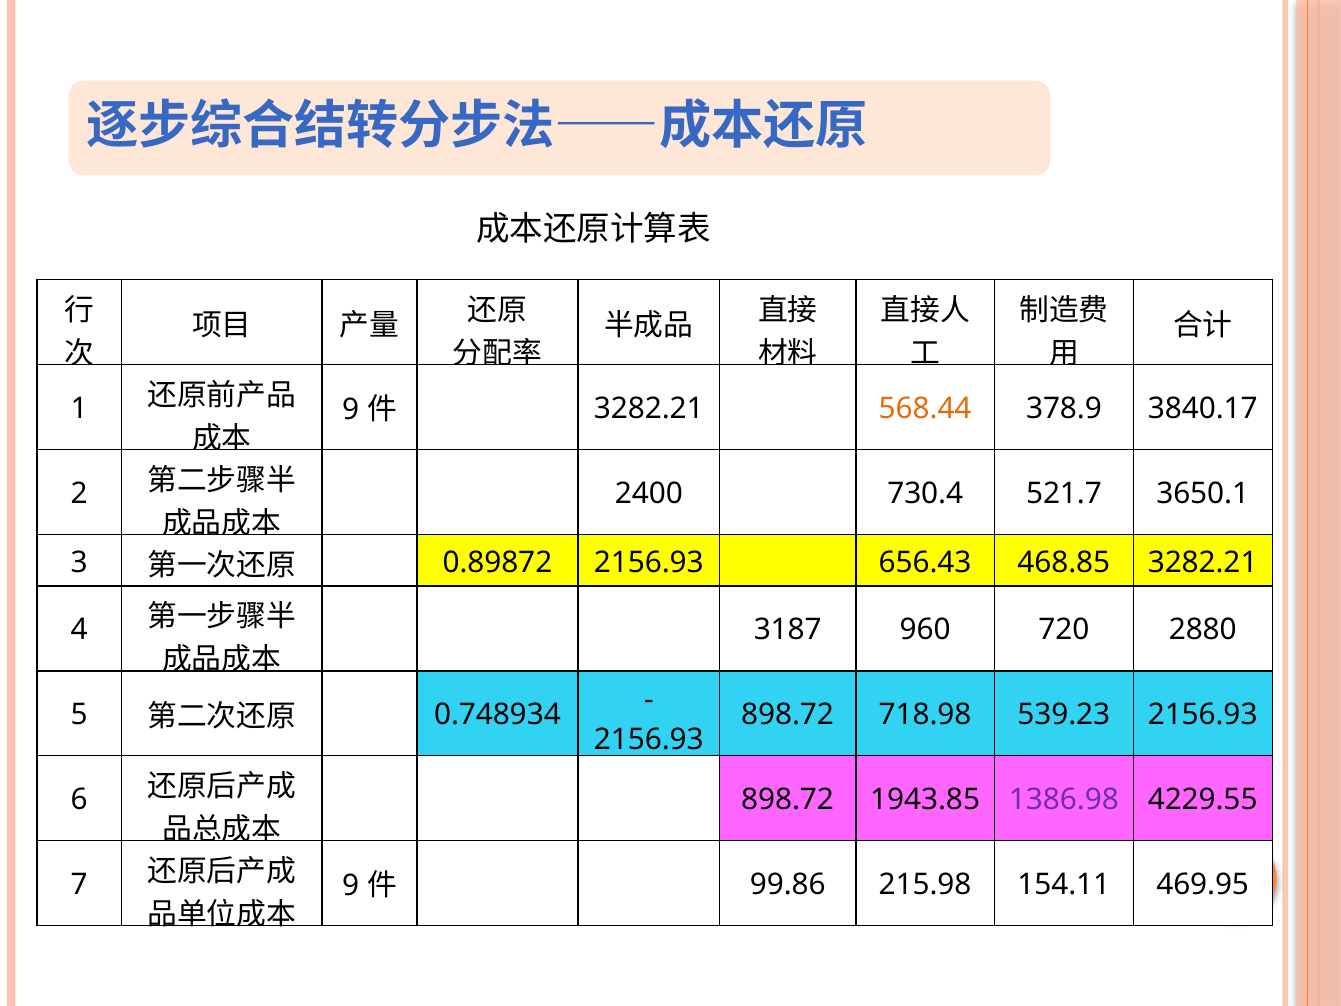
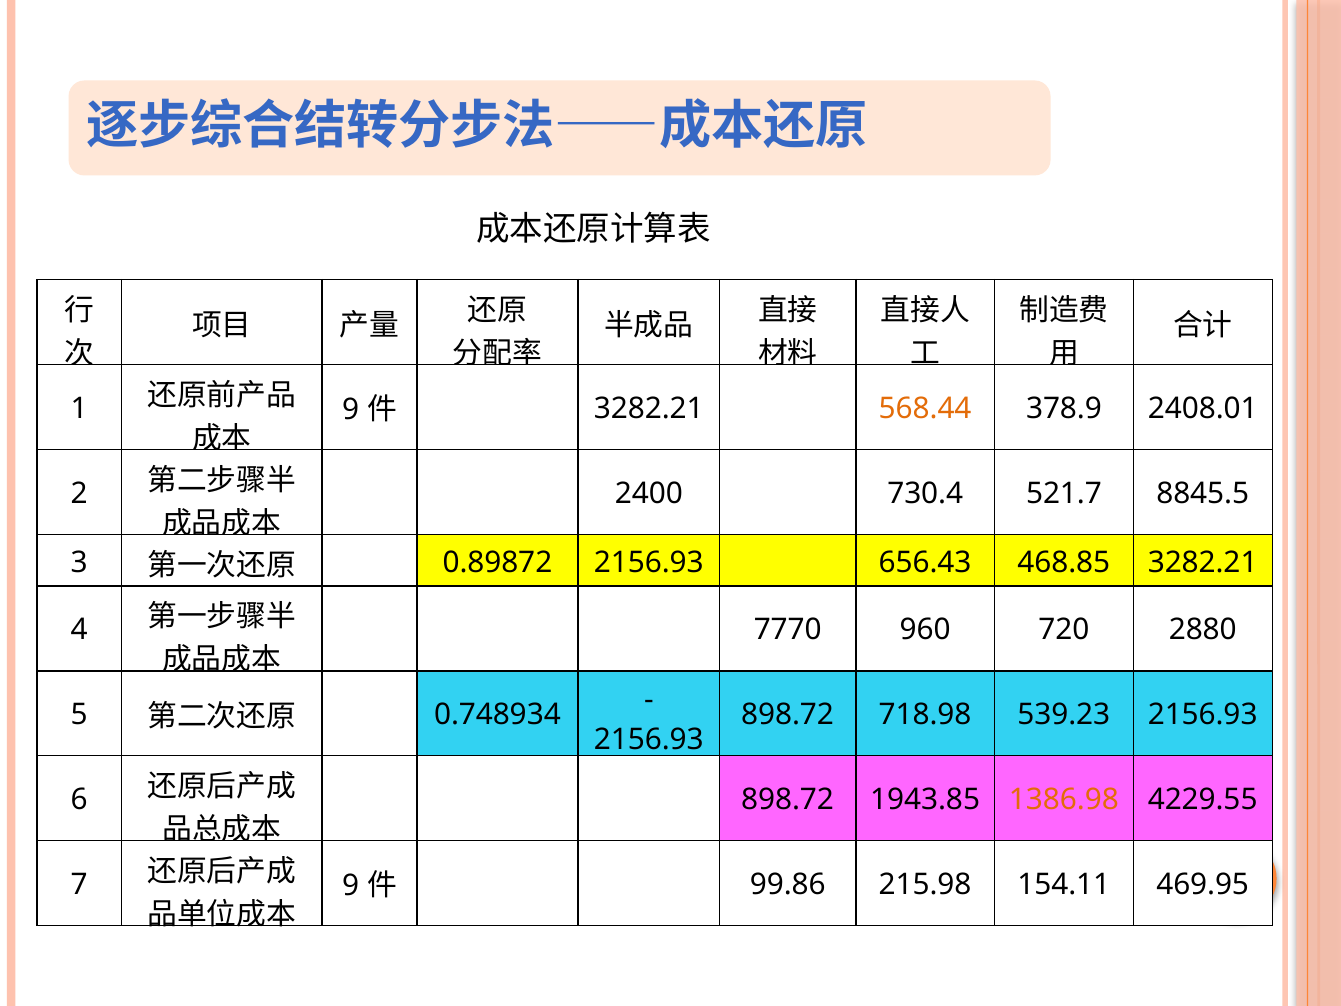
3840.17: 3840.17 -> 2408.01 (1203, 409)
3650.1: 3650.1 -> 8845.5 (1203, 494)
3187: 3187 -> 7770 (788, 630)
1386.98 colour: purple -> orange (1064, 800)
